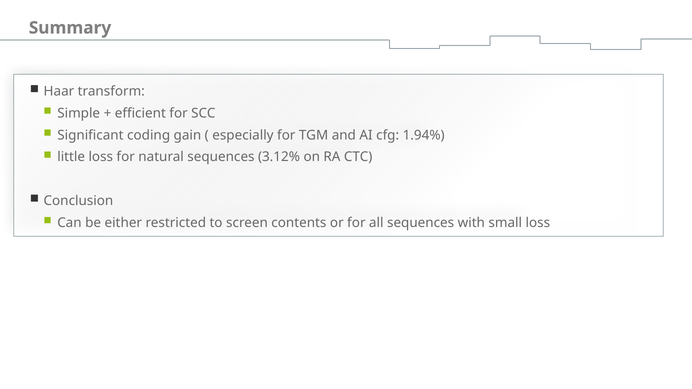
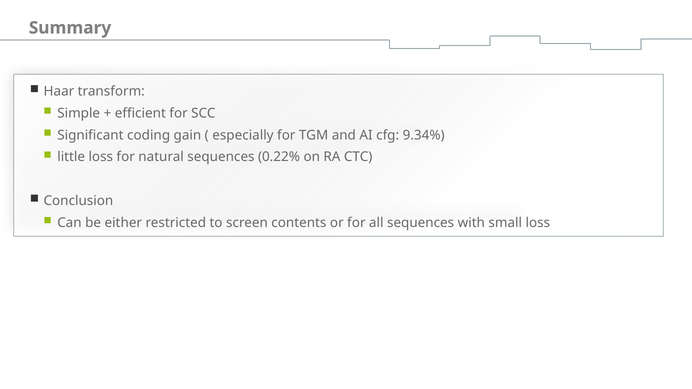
1.94%: 1.94% -> 9.34% (424, 135)
3.12%: 3.12% -> 0.22% (279, 157)
